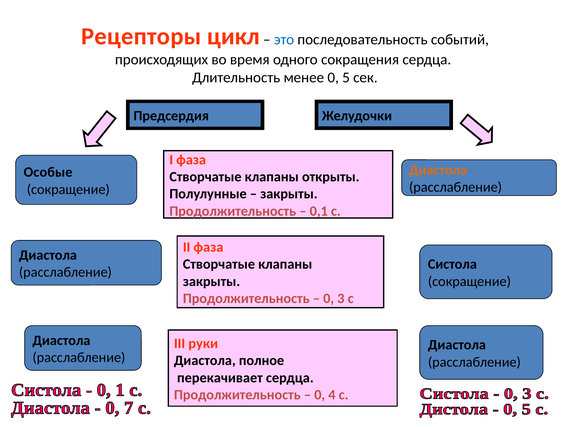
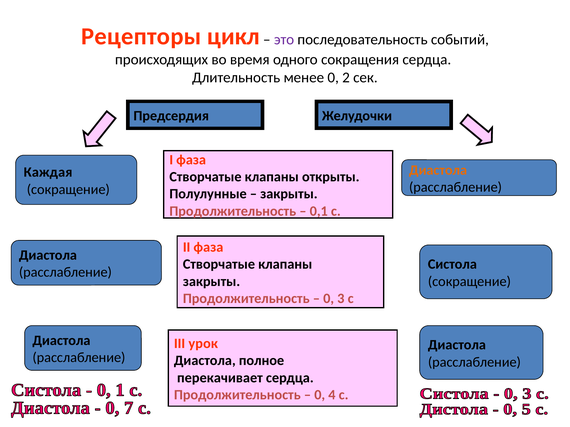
это colour: blue -> purple (284, 40)
5: 5 -> 2 (346, 78)
Особые: Особые -> Каждая (48, 172)
руки: руки -> урок (203, 344)
